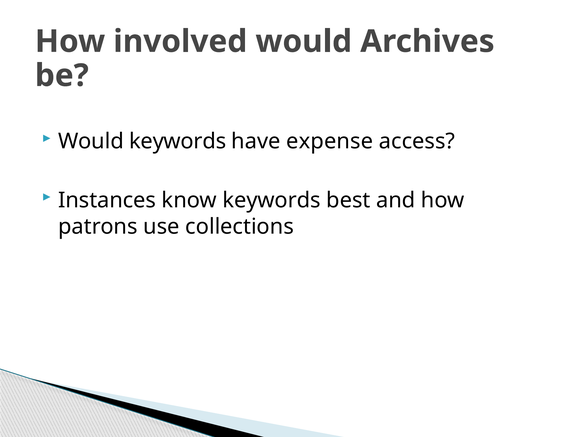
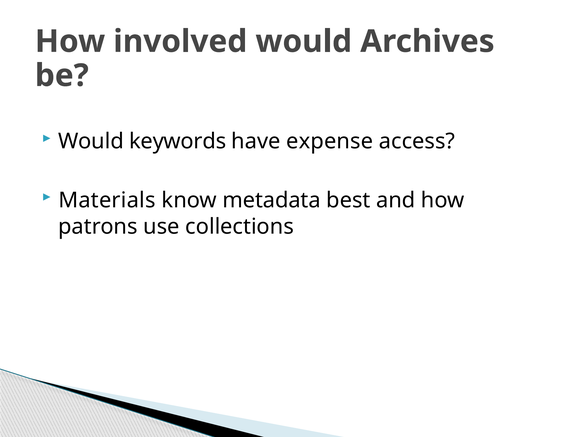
Instances: Instances -> Materials (107, 200)
know keywords: keywords -> metadata (272, 200)
